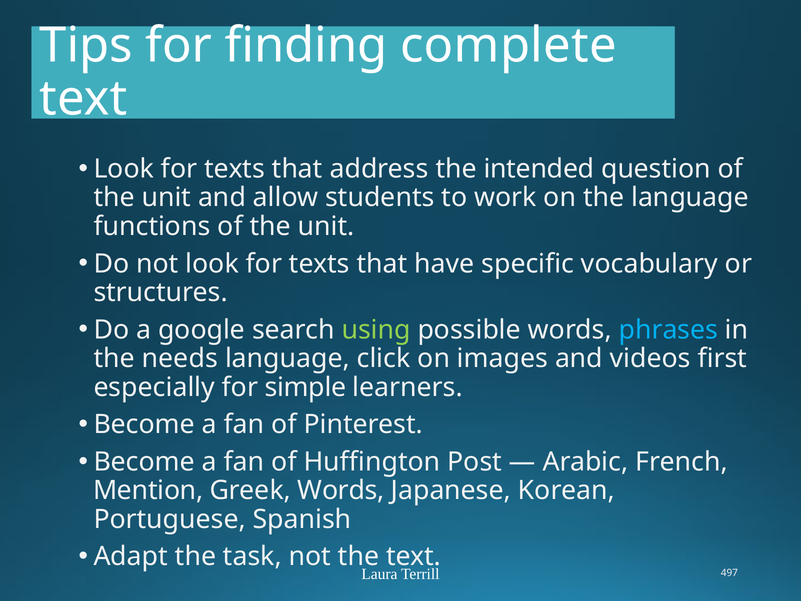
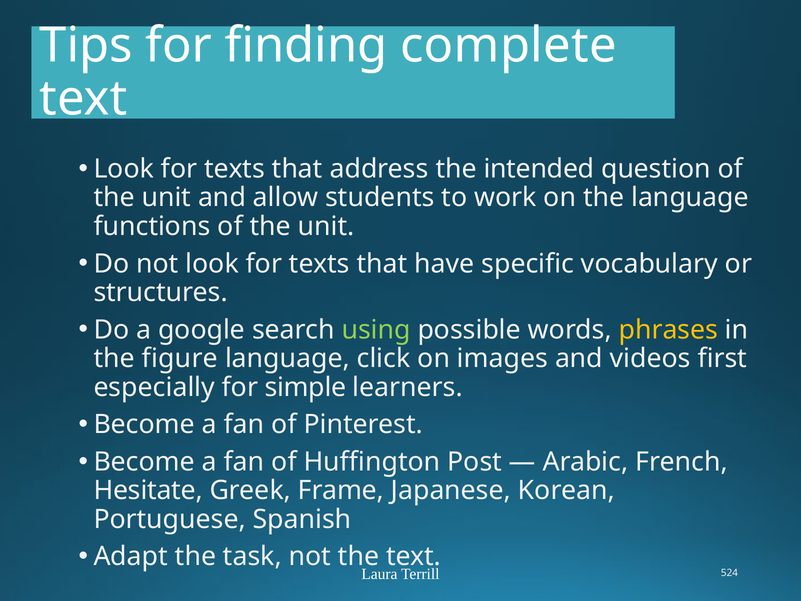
phrases colour: light blue -> yellow (668, 330)
needs: needs -> figure (180, 358)
Mention: Mention -> Hesitate (148, 490)
Greek Words: Words -> Frame (341, 490)
497: 497 -> 524 (729, 573)
